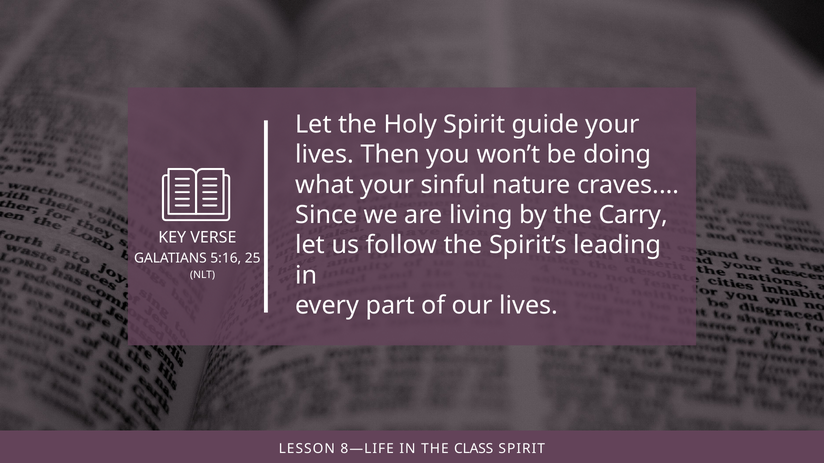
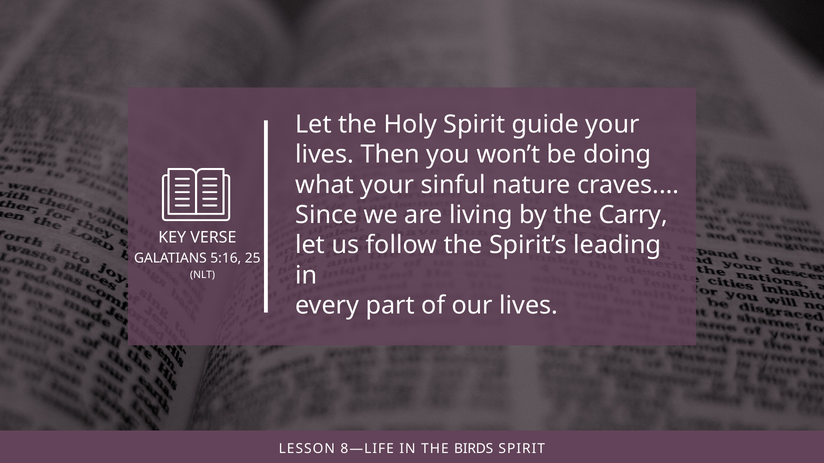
CLASS: CLASS -> BIRDS (474, 449)
